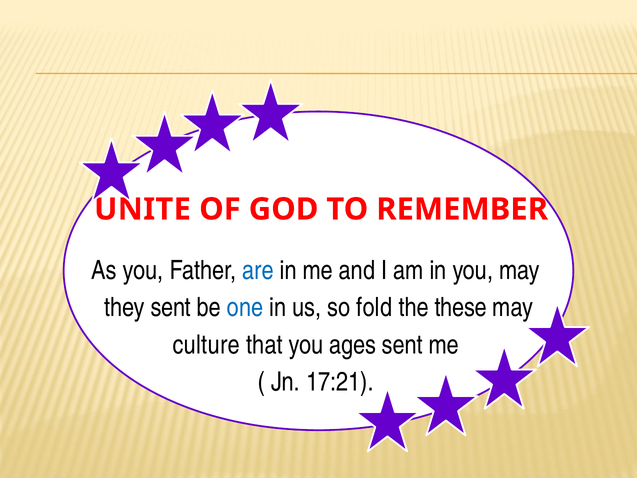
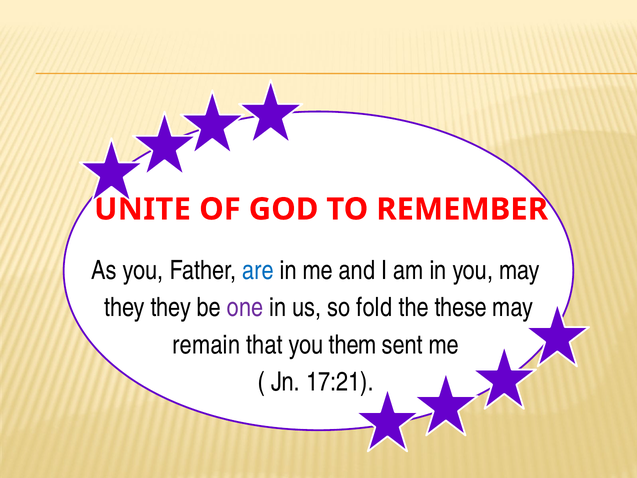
they sent: sent -> they (171, 308)
one colour: blue -> purple (245, 308)
culture: culture -> remain (206, 345)
ages: ages -> them (353, 345)
